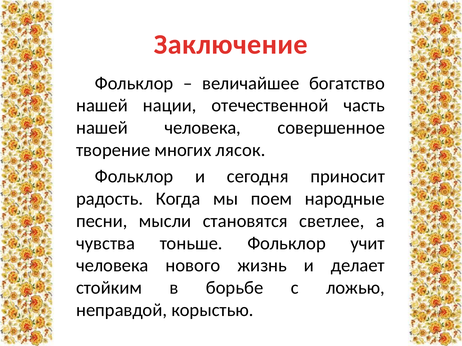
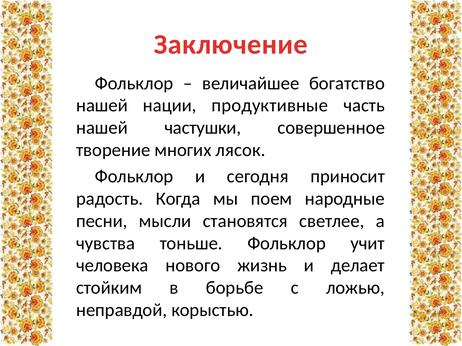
отечественной: отечественной -> продуктивные (270, 106)
нашей человека: человека -> частушки (203, 128)
